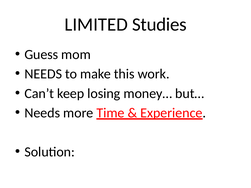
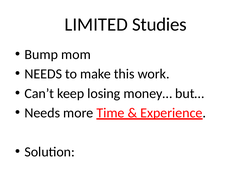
Guess: Guess -> Bump (41, 55)
